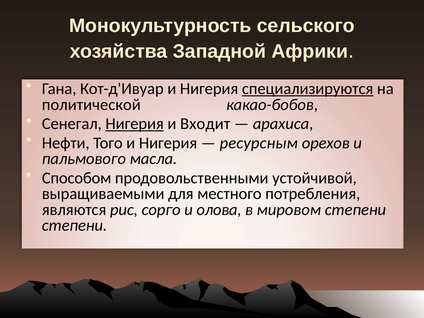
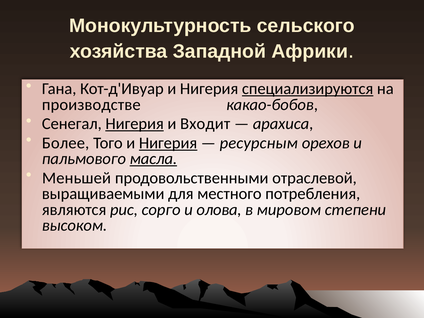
политической: политической -> производстве (91, 105)
Нефти: Нефти -> Более (66, 143)
Нигерия underline: none -> present (168, 143)
масла underline: none -> present (153, 159)
Способом: Способом -> Меньшей (76, 178)
устойчивой: устойчивой -> отраслевой (314, 178)
степени: степени -> высоком (75, 225)
